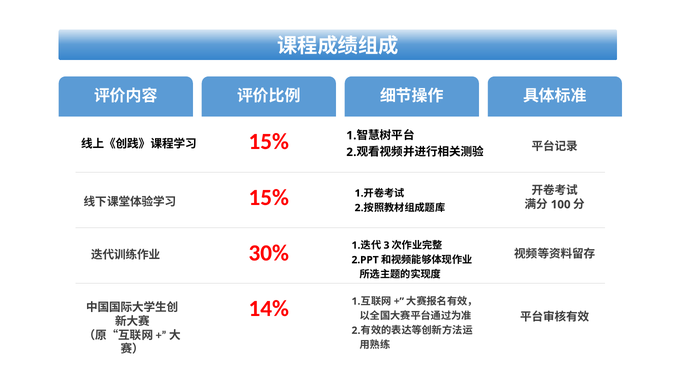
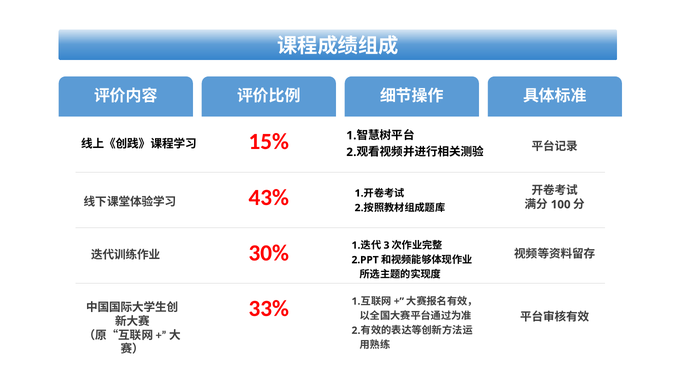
15%: 15% -> 43% (269, 198)
14%: 14% -> 33% (269, 309)
